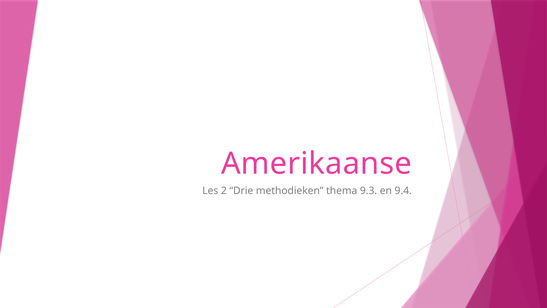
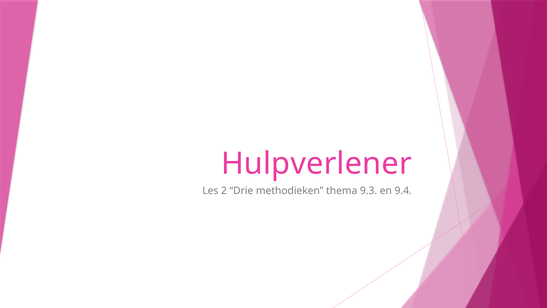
Amerikaanse: Amerikaanse -> Hulpverlener (316, 163)
